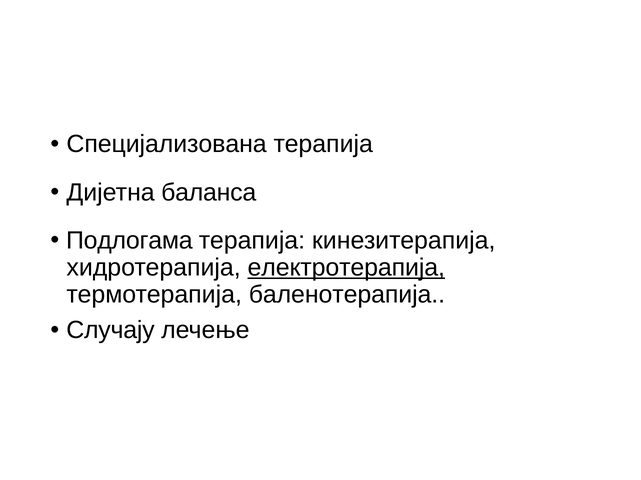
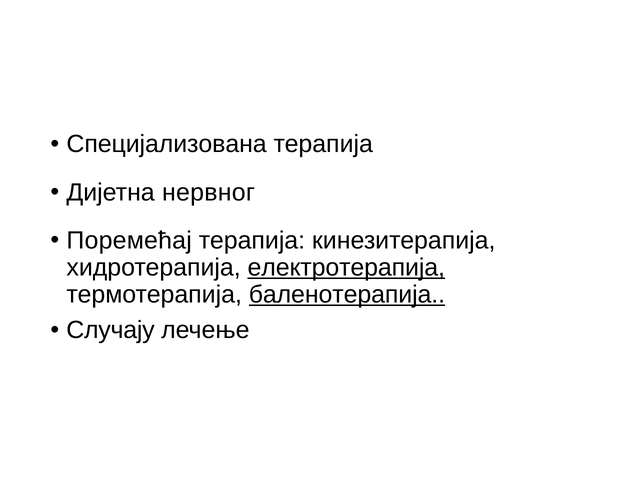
баланса: баланса -> нервног (209, 193)
Подлогама: Подлогама -> Поремећај (129, 241)
баленотерапија underline: none -> present (347, 295)
